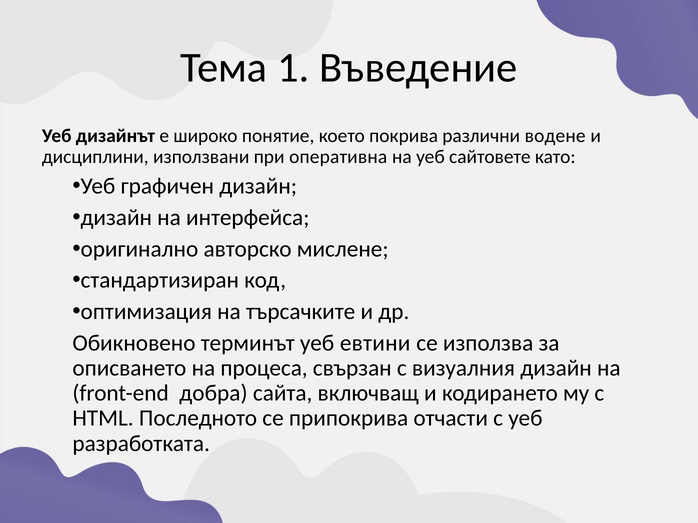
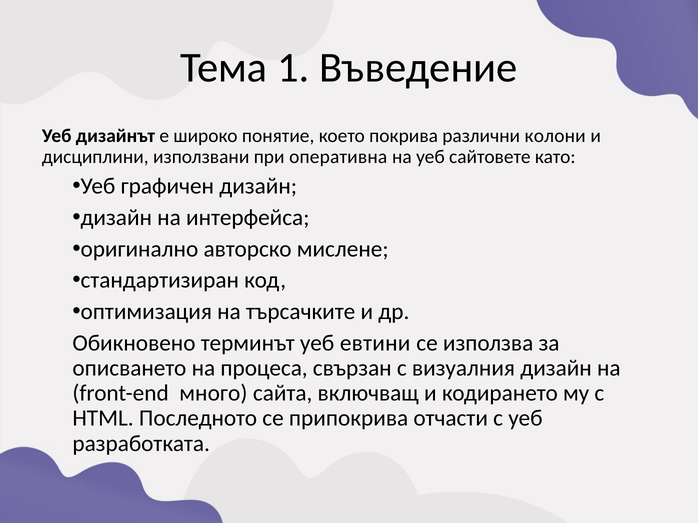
водене: водене -> колони (555, 136)
добра: добра -> много (213, 394)
